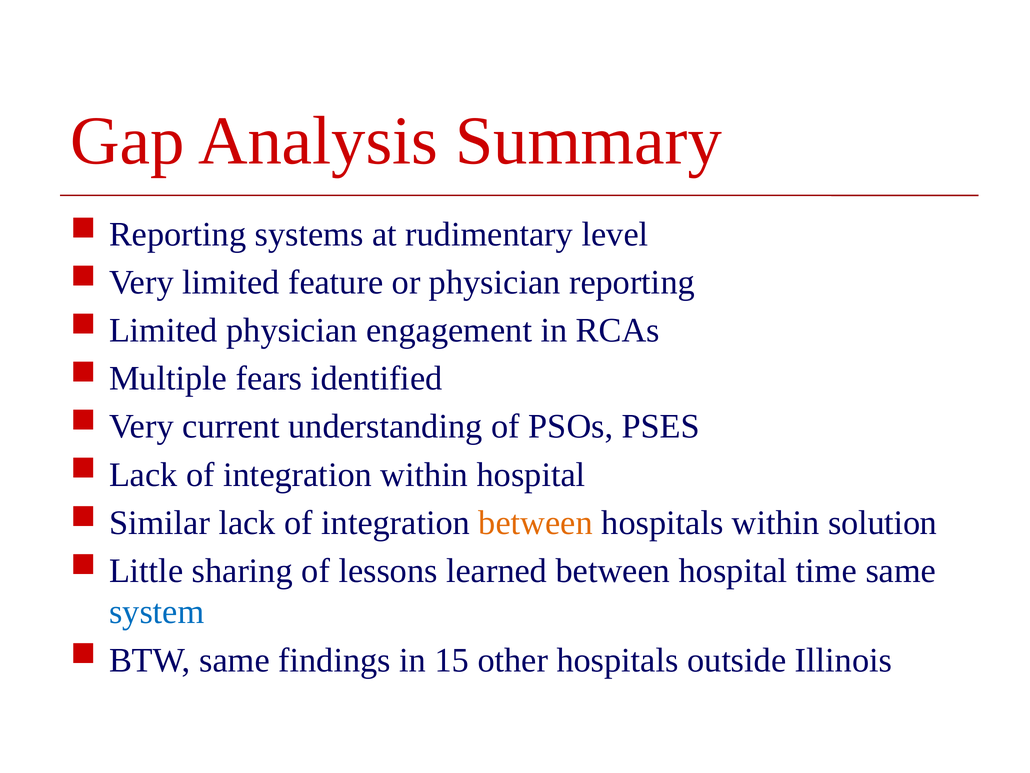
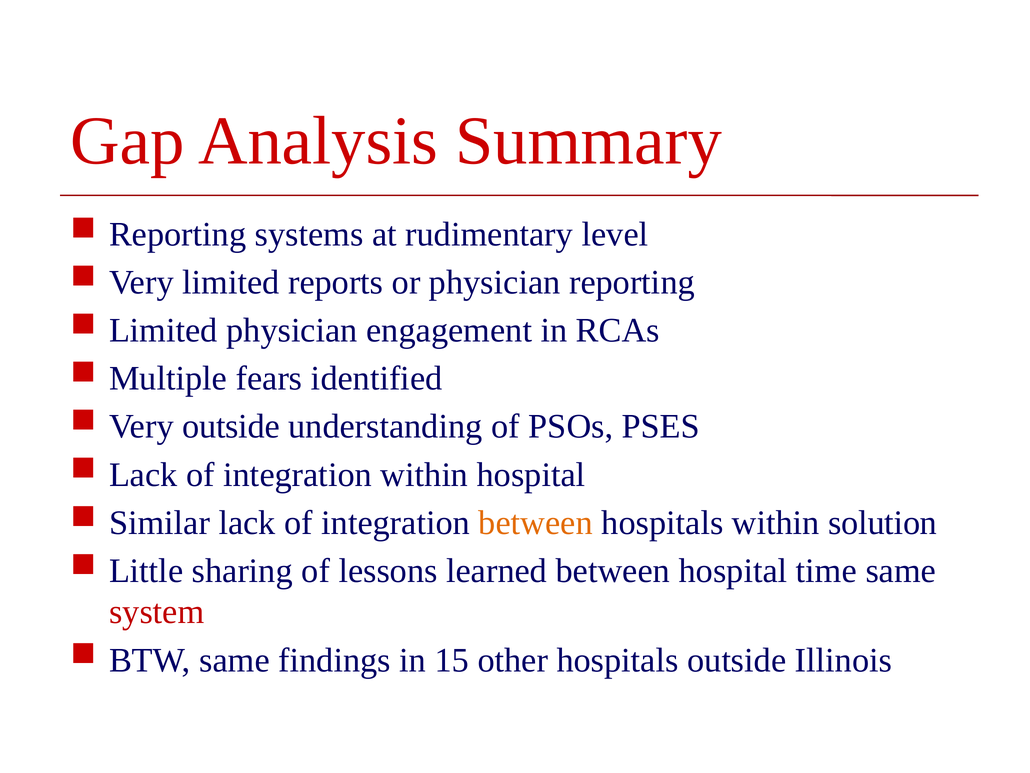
feature: feature -> reports (336, 282)
Very current: current -> outside (231, 426)
system colour: blue -> red (157, 612)
